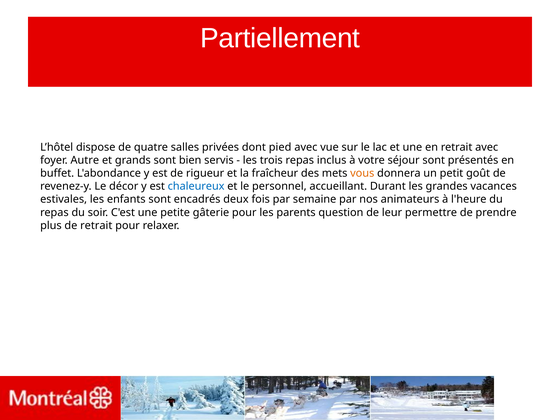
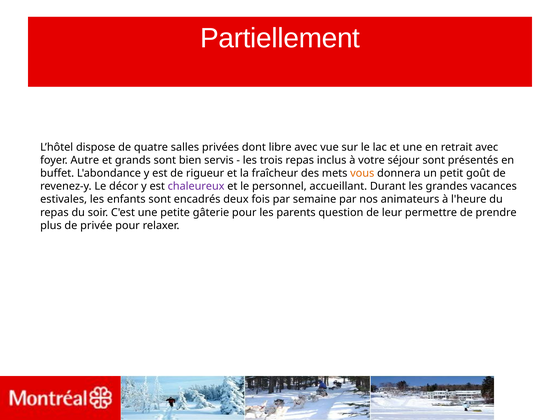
pied: pied -> libre (280, 147)
chaleureux colour: blue -> purple (196, 186)
de retrait: retrait -> privée (96, 226)
